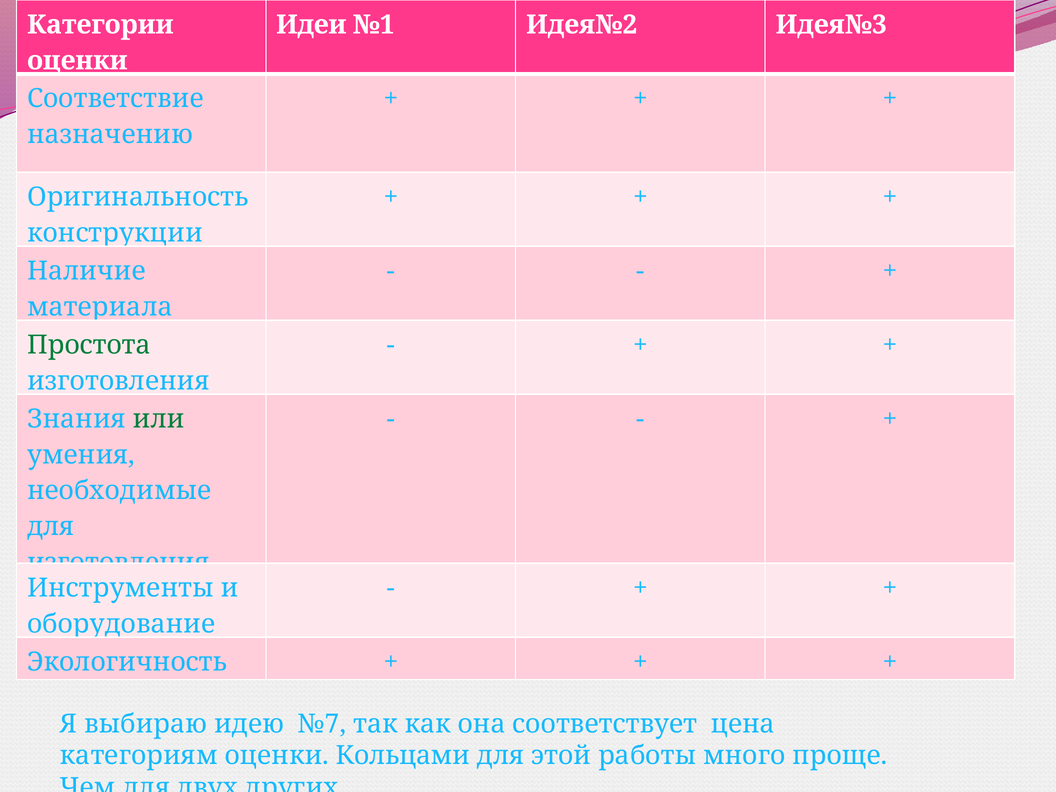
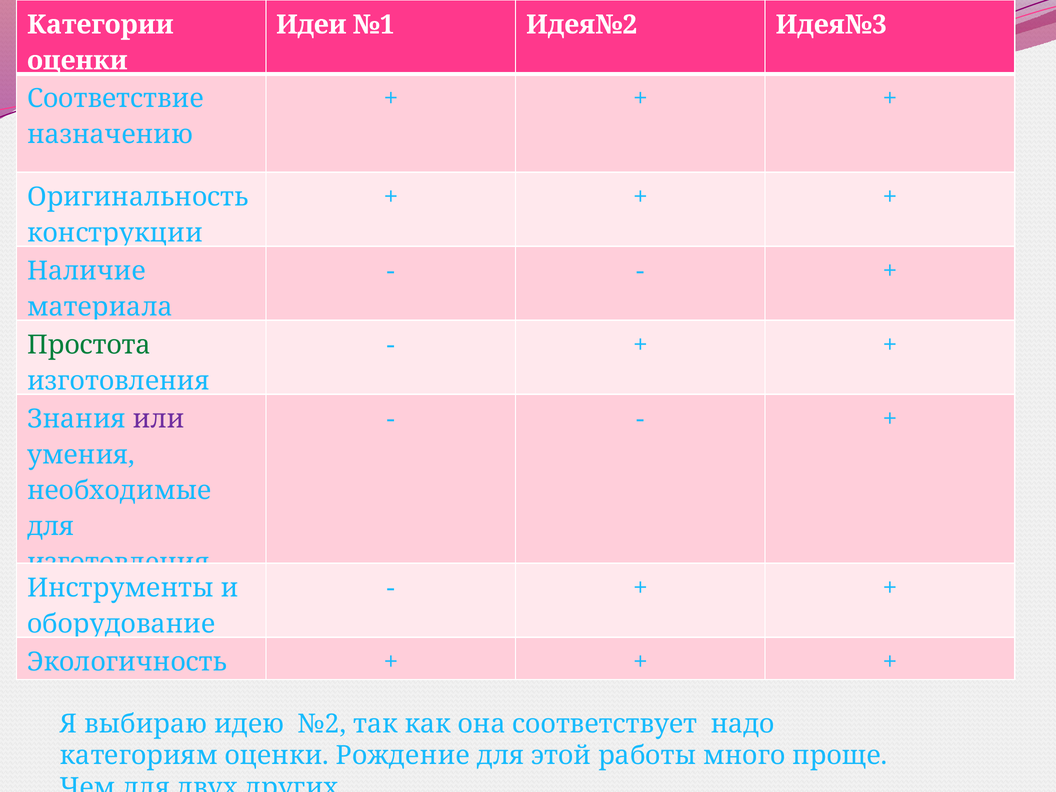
или colour: green -> purple (159, 419)
№7: №7 -> №2 (322, 724)
цена: цена -> надо (743, 724)
Кольцами: Кольцами -> Рождение (403, 756)
